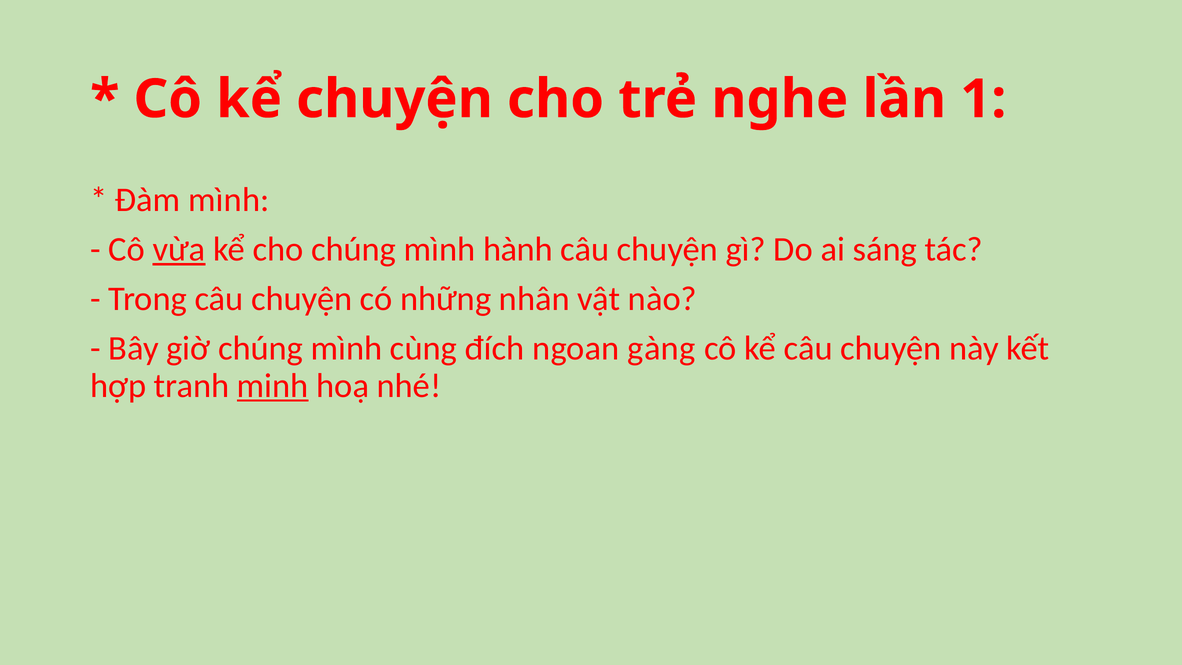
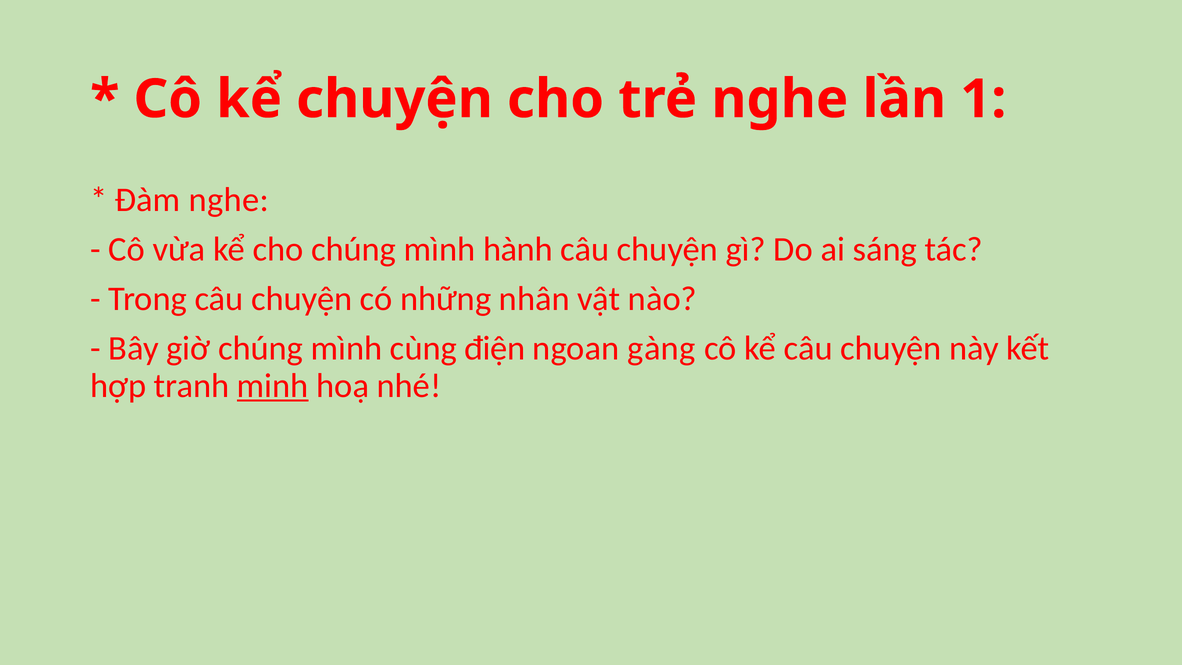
Đàm mình: mình -> nghe (229, 200)
vừa underline: present -> none (179, 249)
đích: đích -> điện (495, 349)
